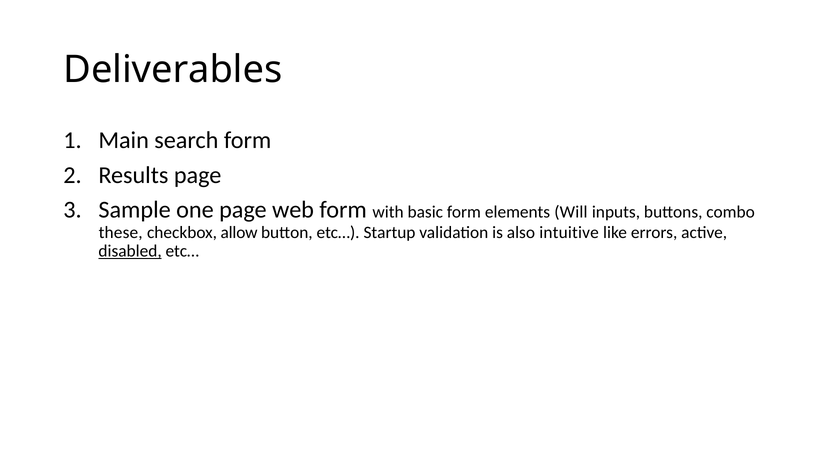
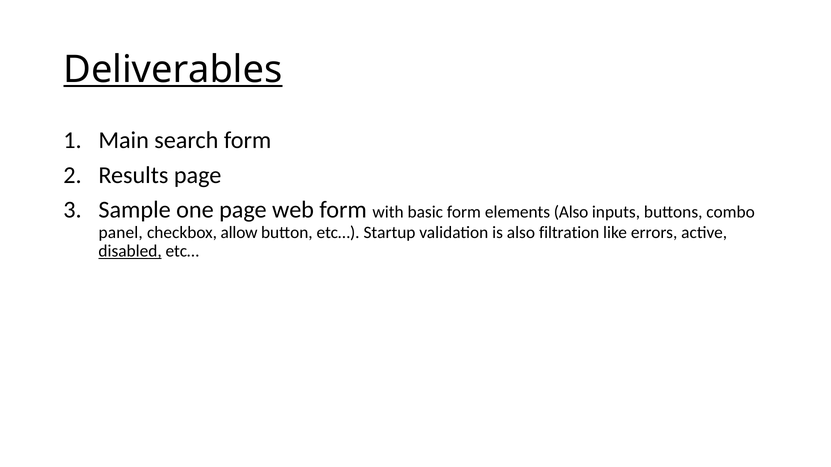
Deliverables underline: none -> present (173, 70)
elements Will: Will -> Also (571, 212)
these: these -> panel (121, 233)
intuitive: intuitive -> filtration (569, 233)
